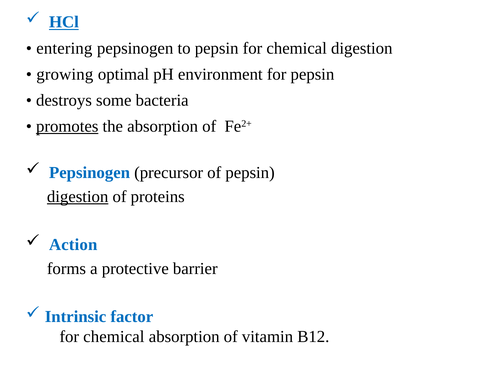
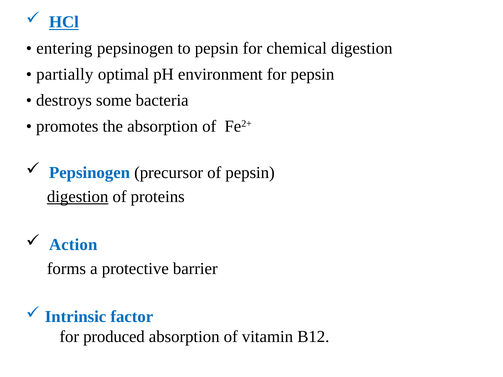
growing: growing -> partially (65, 74)
promotes underline: present -> none (67, 126)
chemical: chemical -> produced (114, 337)
